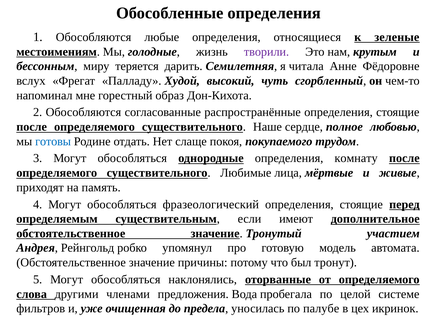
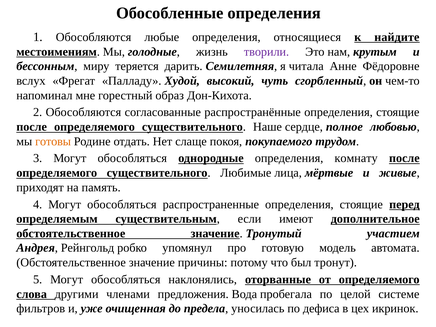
зеленые: зеленые -> найдите (397, 37)
готовы colour: blue -> orange (53, 141)
фразеологический: фразеологический -> распространенные (211, 204)
палубе: палубе -> дефиса (321, 309)
